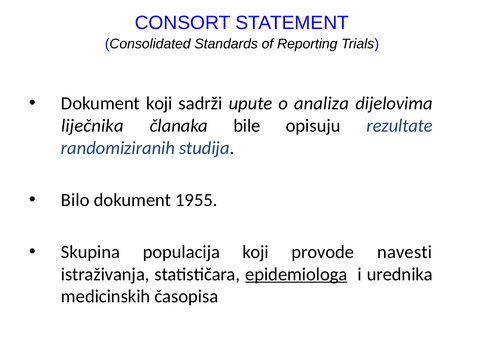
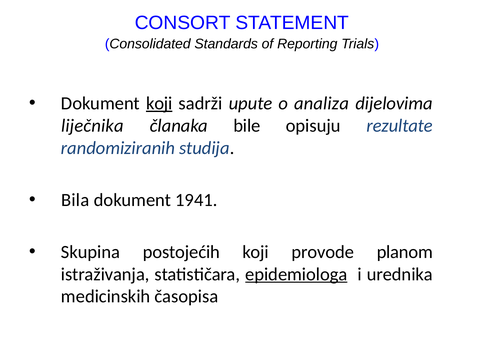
koji underline: none -> present (159, 103)
Bilo: Bilo -> Bila (75, 200)
1955: 1955 -> 1941 (196, 200)
populacija: populacija -> postojećih (181, 252)
navesti: navesti -> planom (405, 252)
